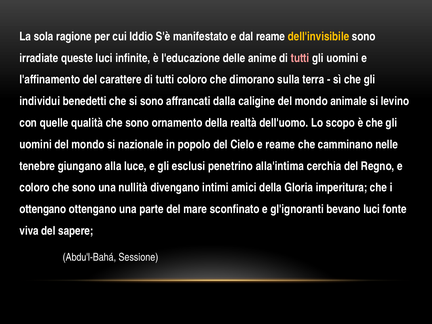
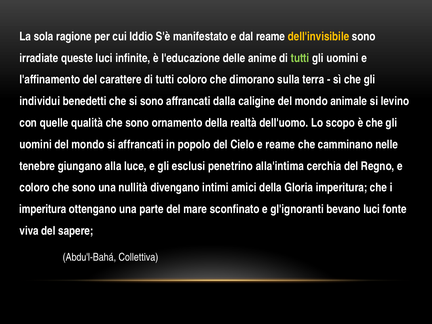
tutti colour: pink -> light green (300, 58)
si nazionale: nazionale -> affrancati (141, 144)
ottengano: ottengano -> imperitura (43, 209)
Sessione: Sessione -> Collettiva (138, 257)
